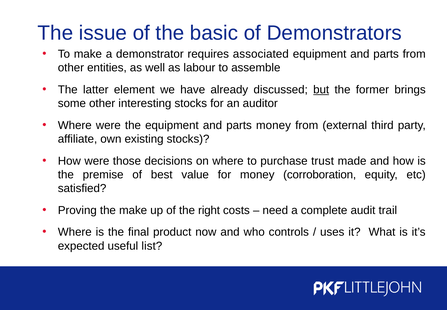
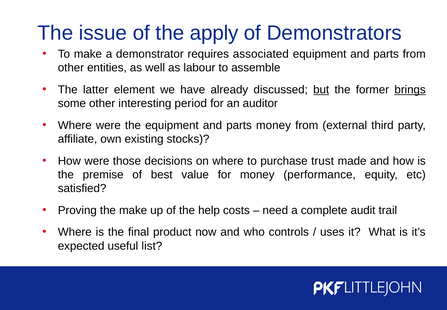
basic: basic -> apply (214, 33)
brings underline: none -> present (410, 90)
interesting stocks: stocks -> period (191, 103)
corroboration: corroboration -> performance (320, 174)
right: right -> help (209, 210)
